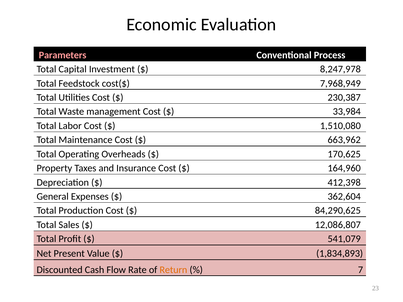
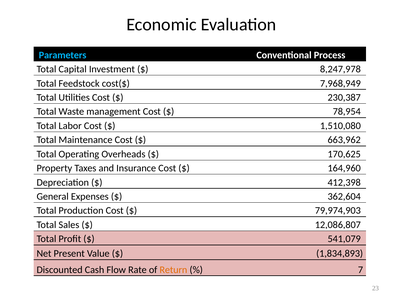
Parameters colour: pink -> light blue (63, 55)
33,984: 33,984 -> 78,954 (347, 112)
84,290,625: 84,290,625 -> 79,974,903 (338, 211)
